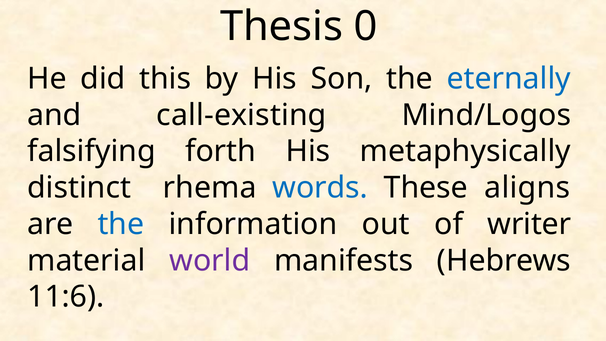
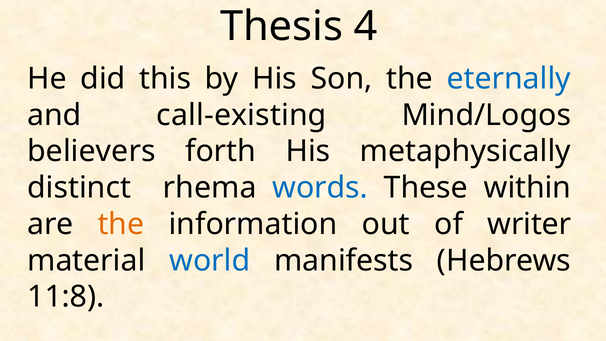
0: 0 -> 4 (366, 26)
falsifying: falsifying -> believers (91, 151)
aligns: aligns -> within (527, 188)
the colour: blue -> orange (121, 224)
world colour: purple -> blue (210, 260)
11:6: 11:6 -> 11:8 (66, 297)
